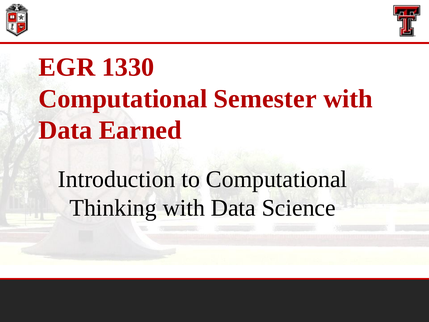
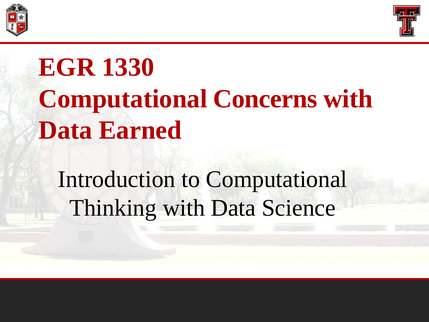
Semester: Semester -> Concerns (265, 99)
